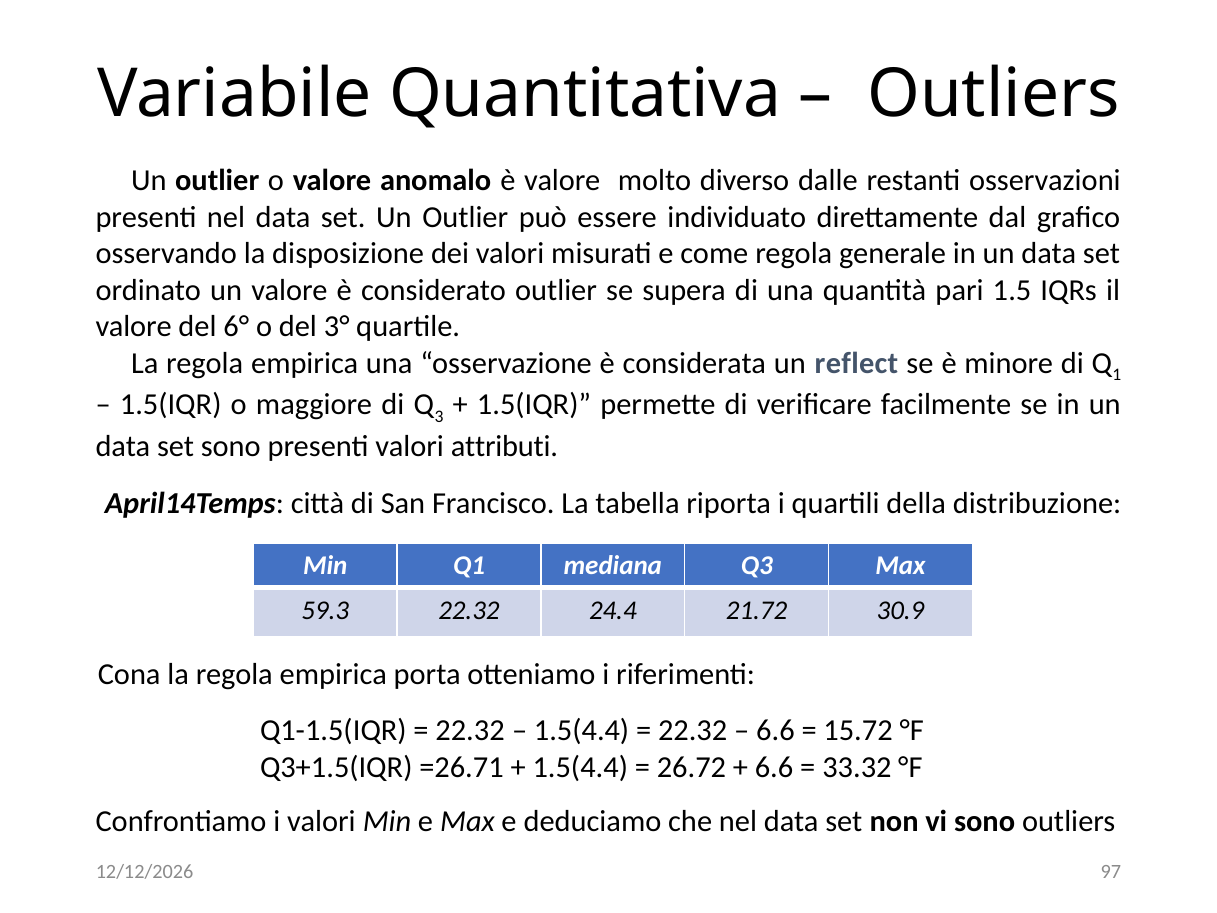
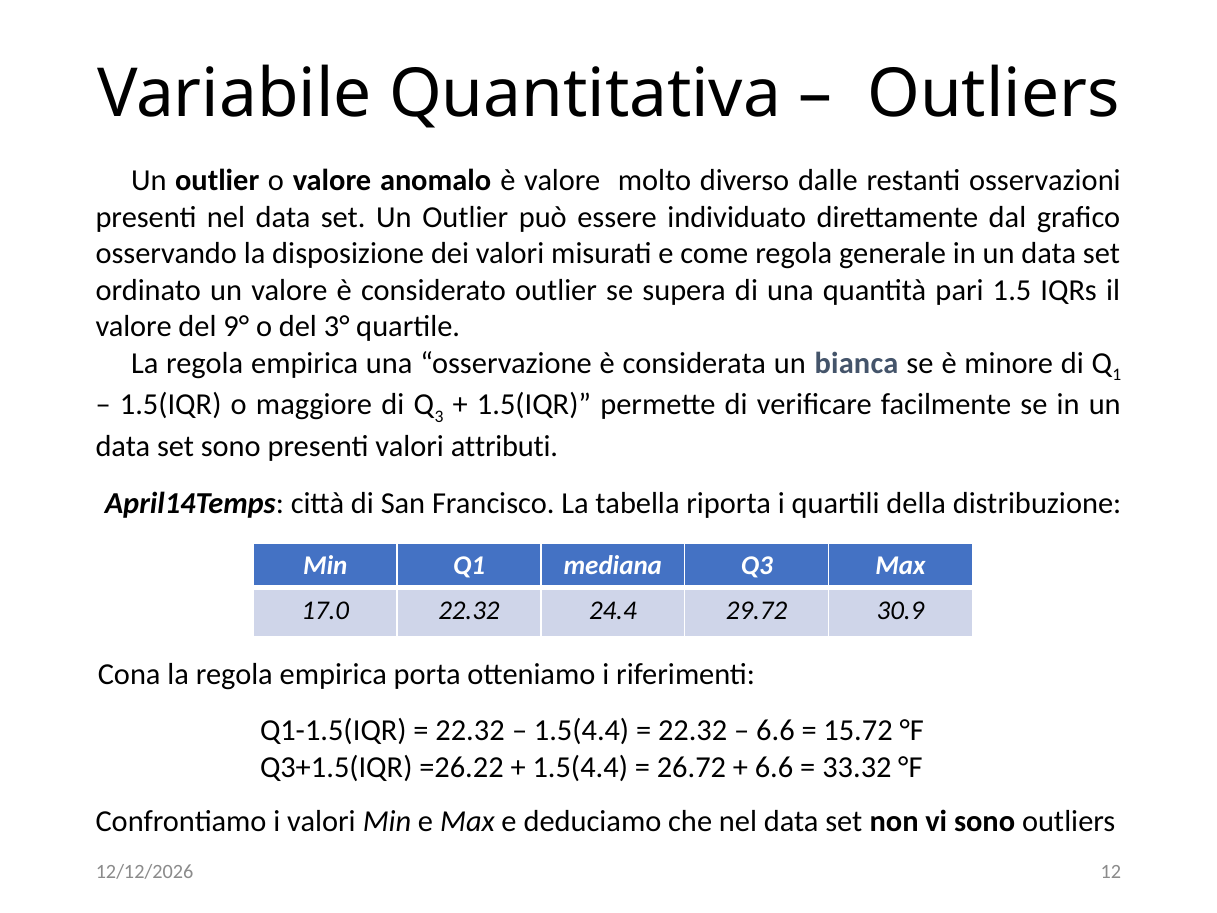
6°: 6° -> 9° (236, 327)
reflect: reflect -> bianca (857, 363)
59.3: 59.3 -> 17.0 (325, 610)
21.72: 21.72 -> 29.72 (757, 610)
=26.71: =26.71 -> =26.22 (461, 767)
97: 97 -> 12 (1111, 871)
